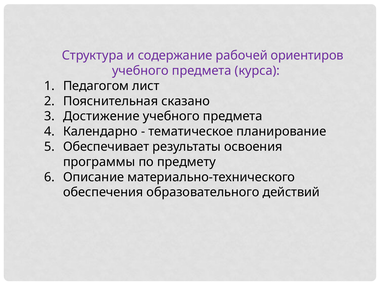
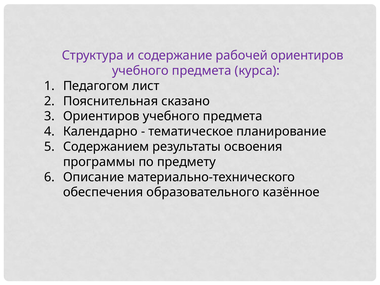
Достижение: Достижение -> Ориентиров (101, 116)
Обеспечивает: Обеспечивает -> Содержанием (106, 147)
действий: действий -> казённое (291, 192)
